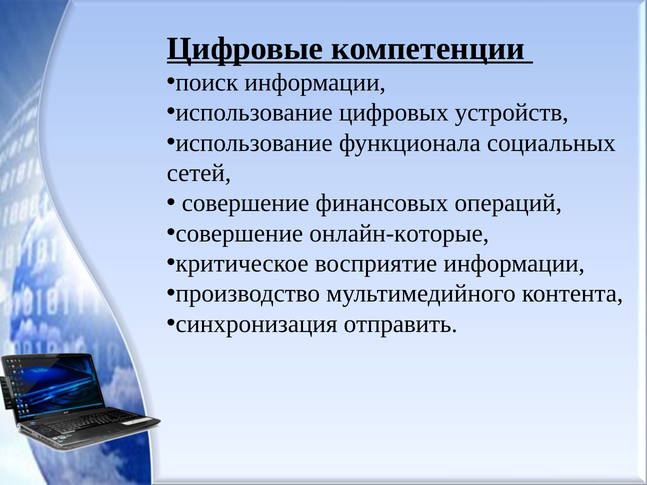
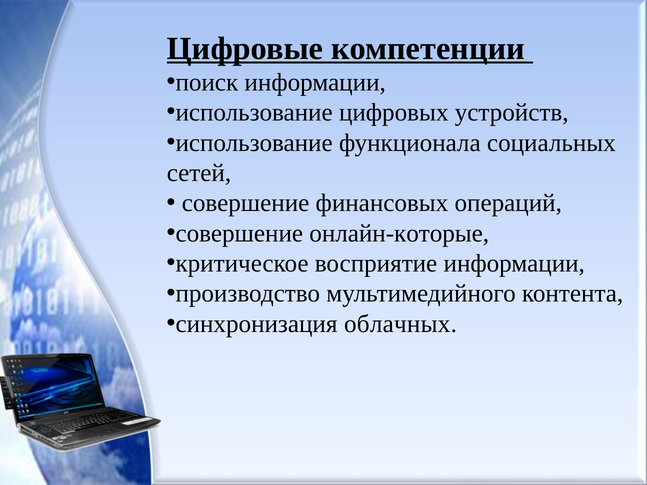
отправить: отправить -> облачных (400, 324)
